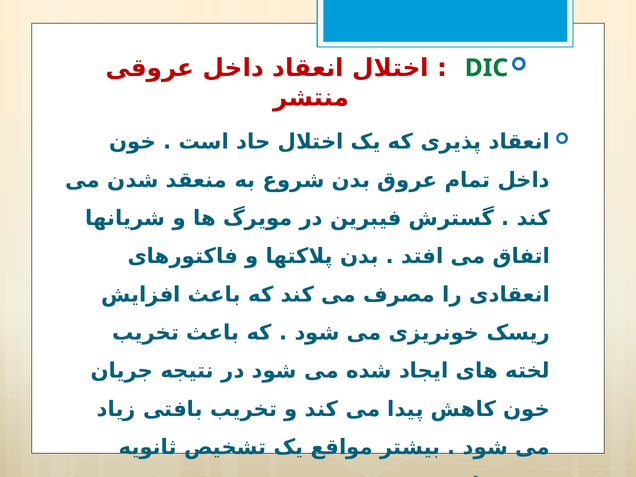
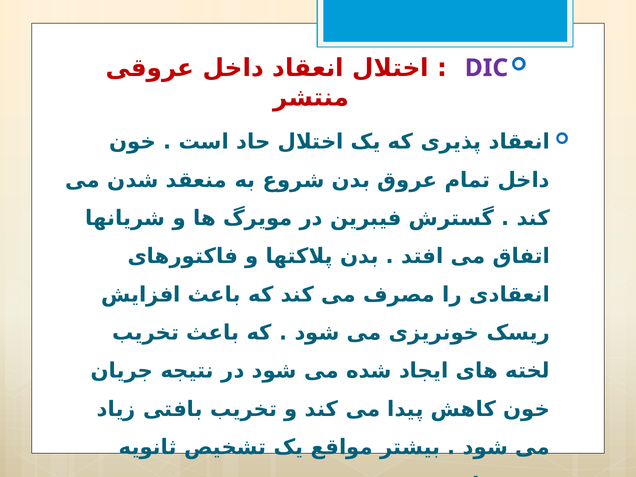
DIC colour: green -> purple (486, 68)
